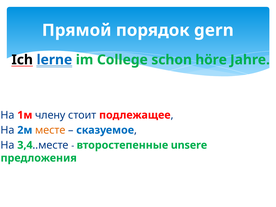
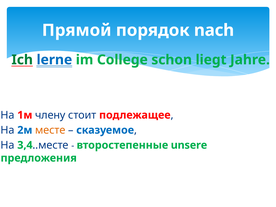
gern: gern -> nach (214, 30)
Ich colour: black -> green (22, 60)
höre: höre -> liegt (211, 60)
